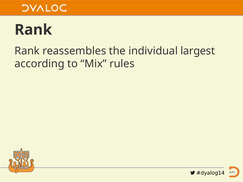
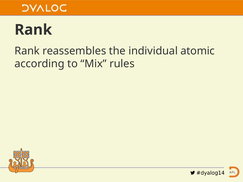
largest: largest -> atomic (198, 51)
